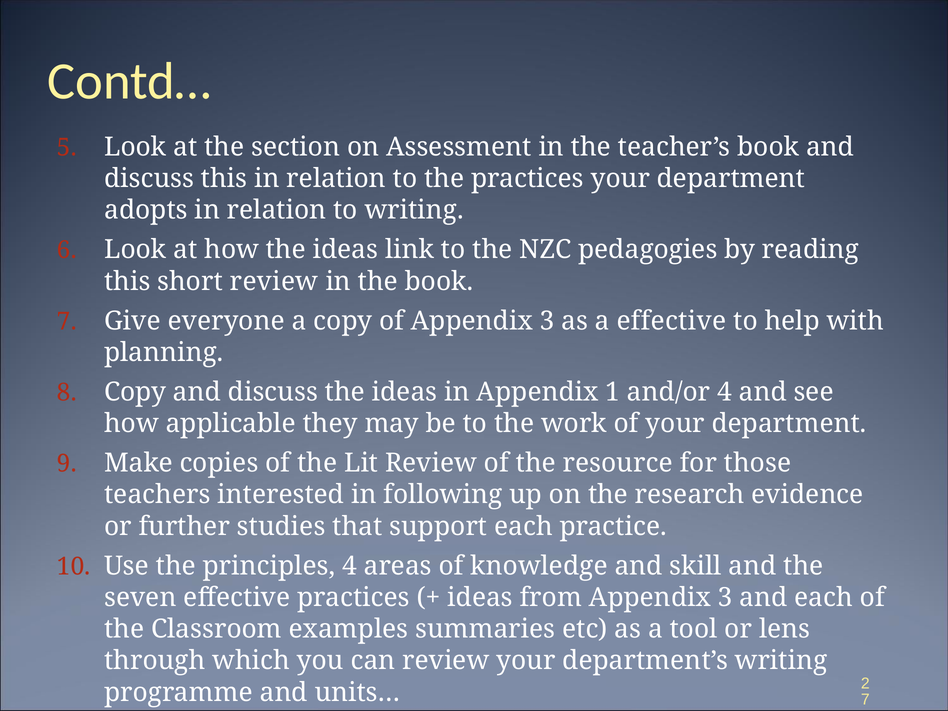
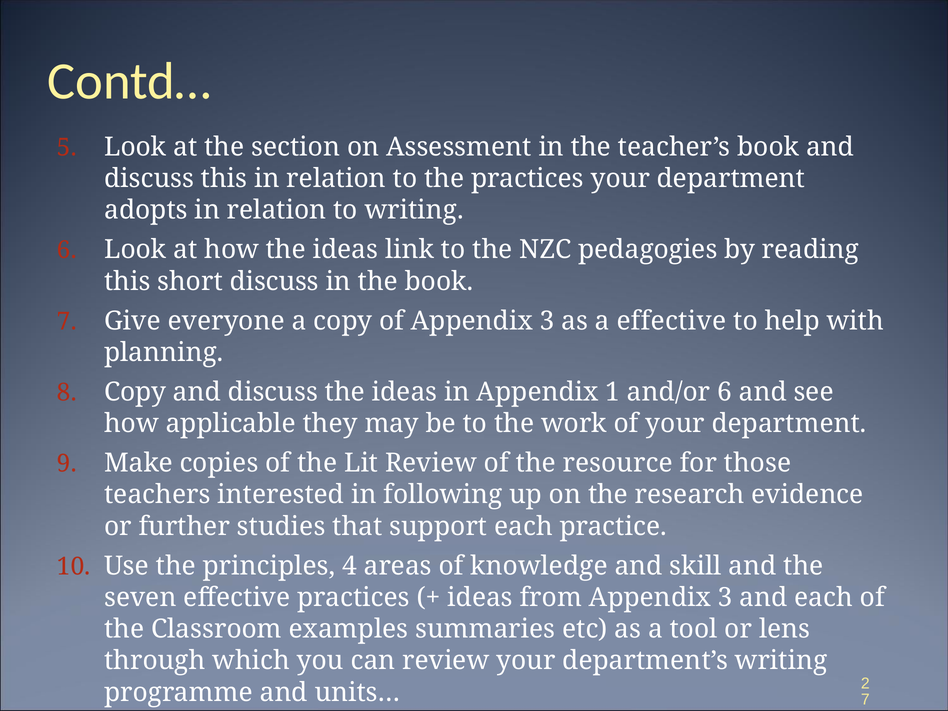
short review: review -> discuss (274, 281)
and/or 4: 4 -> 6 (724, 392)
